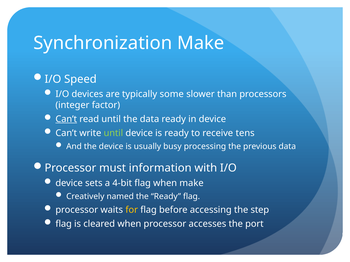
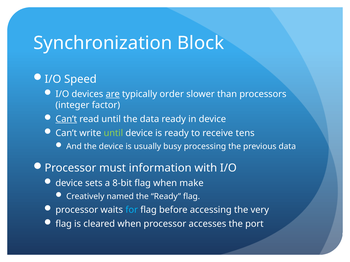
Synchronization Make: Make -> Block (201, 43)
are underline: none -> present (113, 94)
some: some -> order (172, 94)
4-bit: 4-bit -> 8-bit (122, 183)
for colour: yellow -> light blue (132, 210)
step: step -> very (260, 210)
